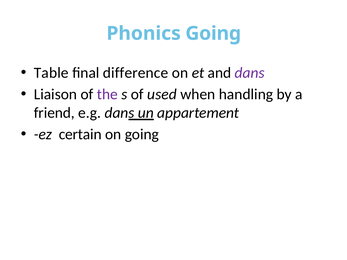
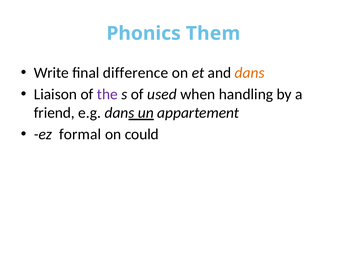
Phonics Going: Going -> Them (213, 33)
Table: Table -> Write (51, 73)
dans colour: purple -> orange (250, 73)
certain: certain -> formal (80, 135)
on going: going -> could (142, 135)
